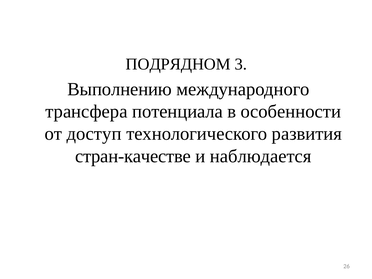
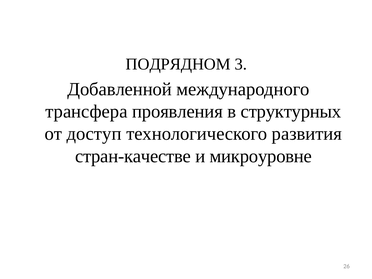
Выполнению: Выполнению -> Добавленной (120, 89)
потенциала: потенциала -> проявления (177, 112)
особенности: особенности -> структурных (291, 112)
наблюдается: наблюдается -> микроуровне (261, 156)
